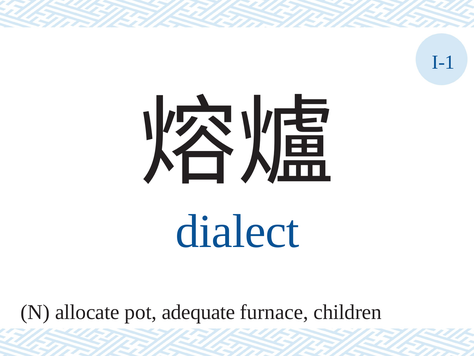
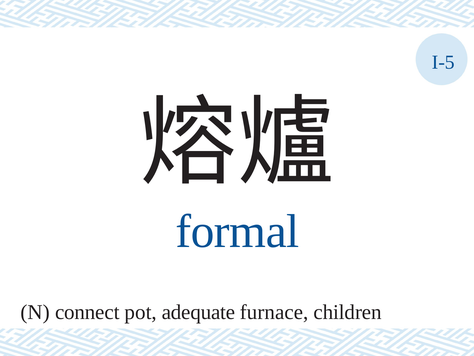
I-1: I-1 -> I-5 (443, 62)
dialect: dialect -> formal (237, 231)
allocate: allocate -> connect (87, 312)
